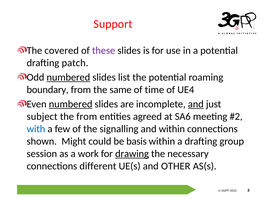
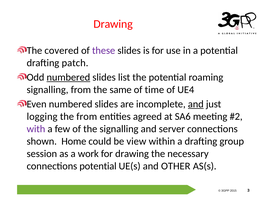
Support: Support -> Drawing (113, 24)
boundary: boundary -> signalling (48, 90)
numbered underline: present -> none (71, 104)
subject: subject -> logging (42, 116)
with colour: blue -> purple (36, 129)
and within: within -> server (172, 129)
Might: Might -> Home (74, 141)
basis: basis -> view (136, 141)
drawing underline: present -> none (132, 153)
connections different: different -> potential (98, 166)
